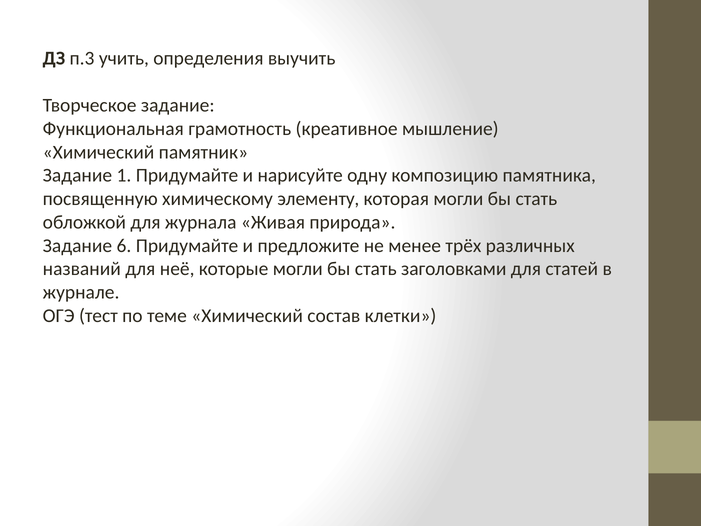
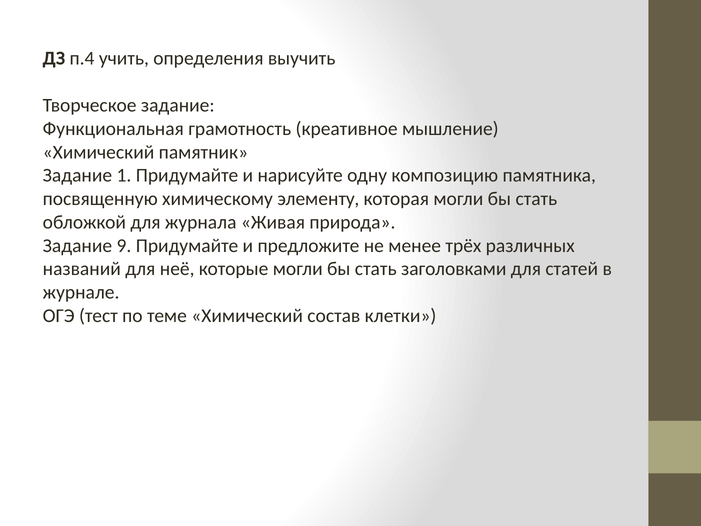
п.3: п.3 -> п.4 (82, 59)
6: 6 -> 9 (124, 246)
